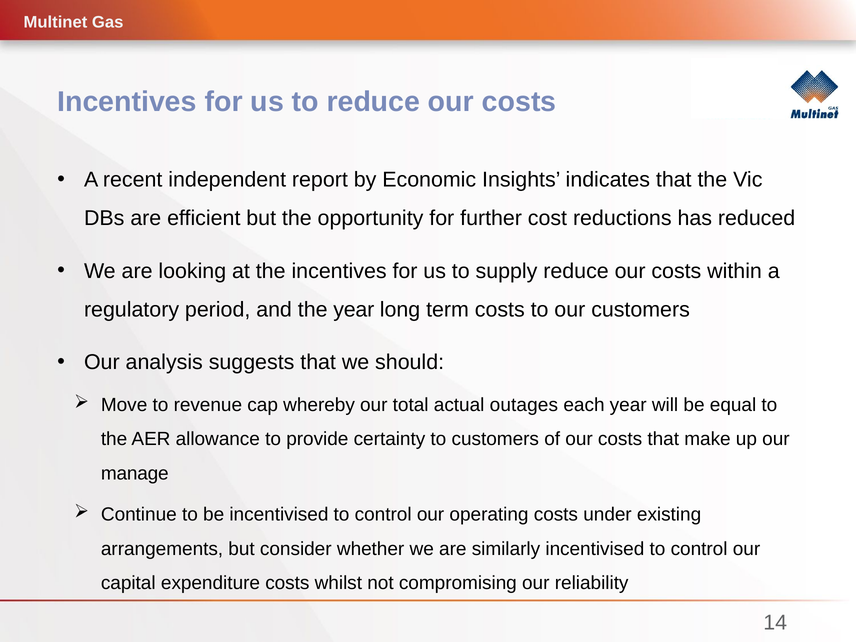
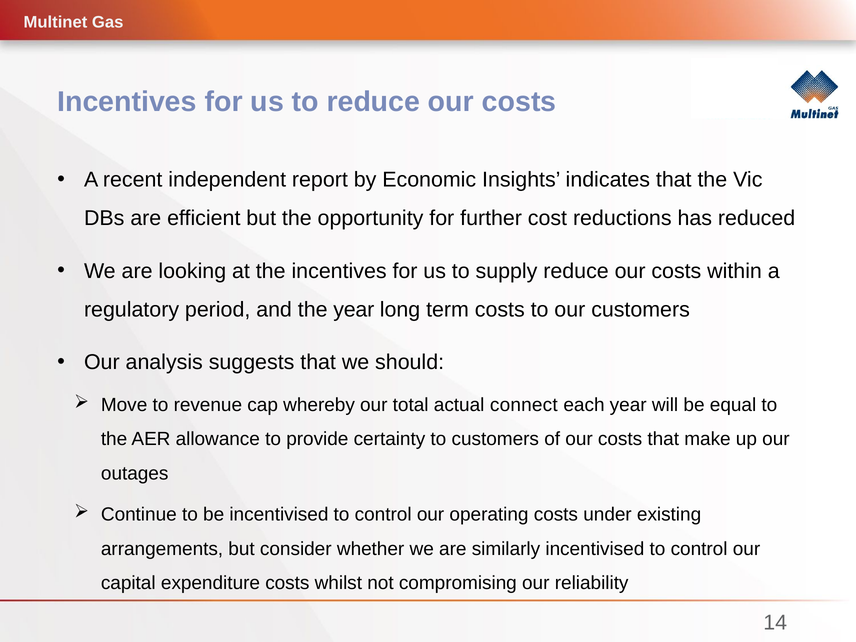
outages: outages -> connect (524, 405)
manage: manage -> outages (135, 473)
